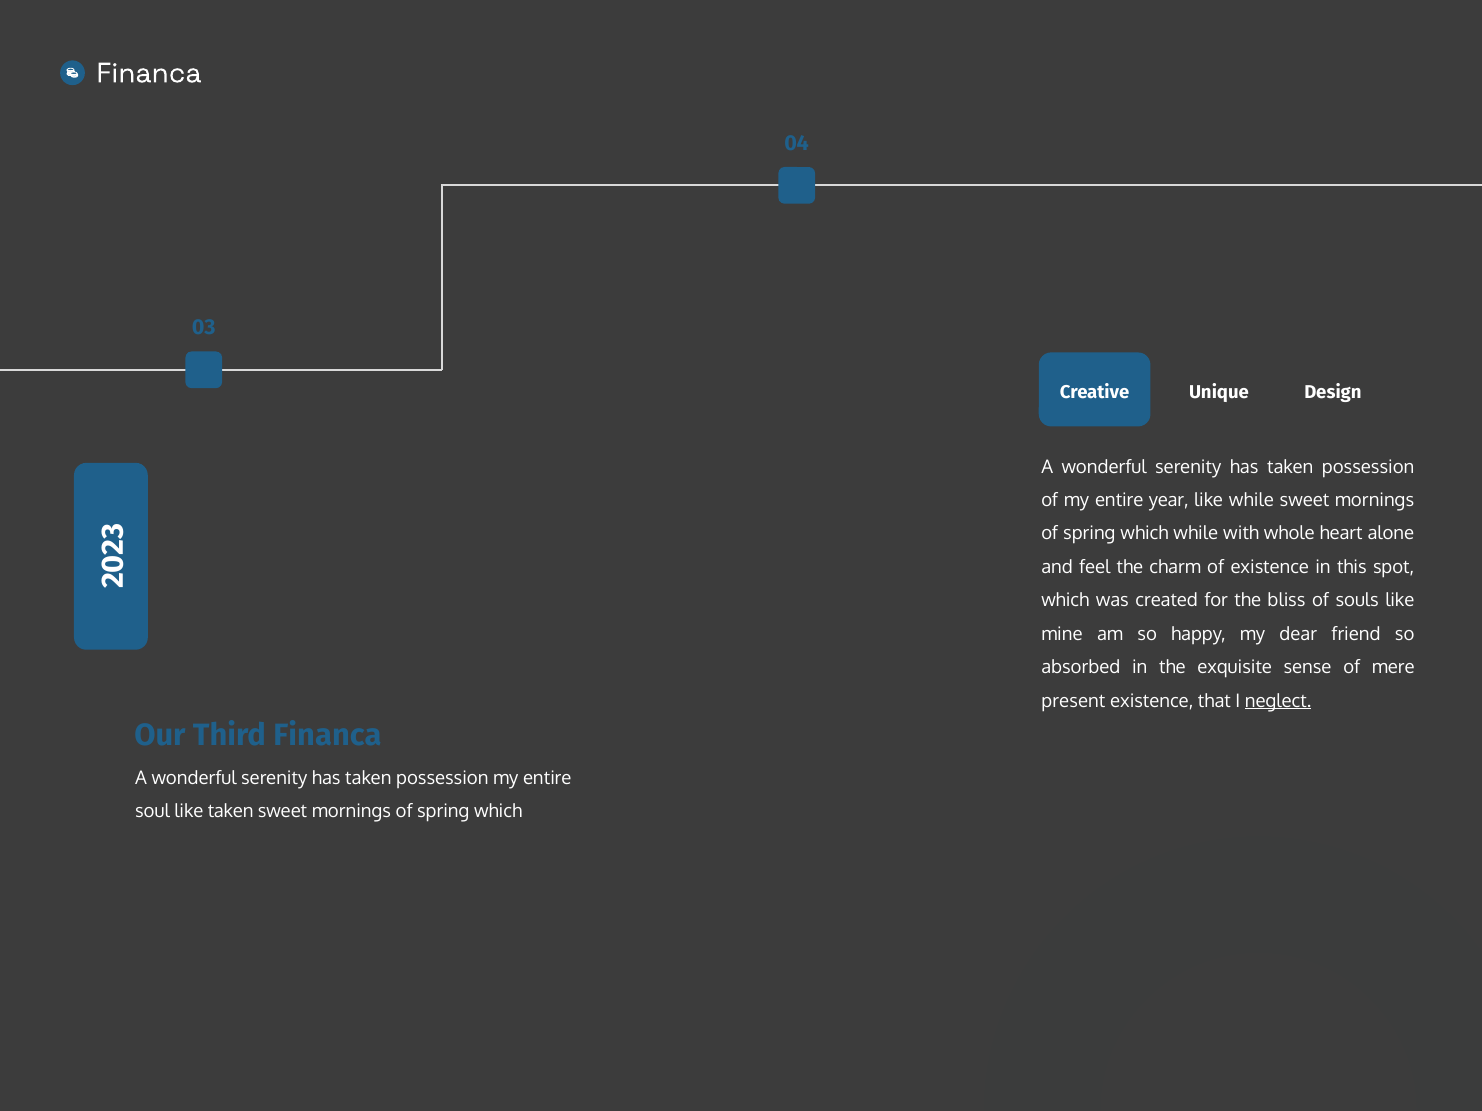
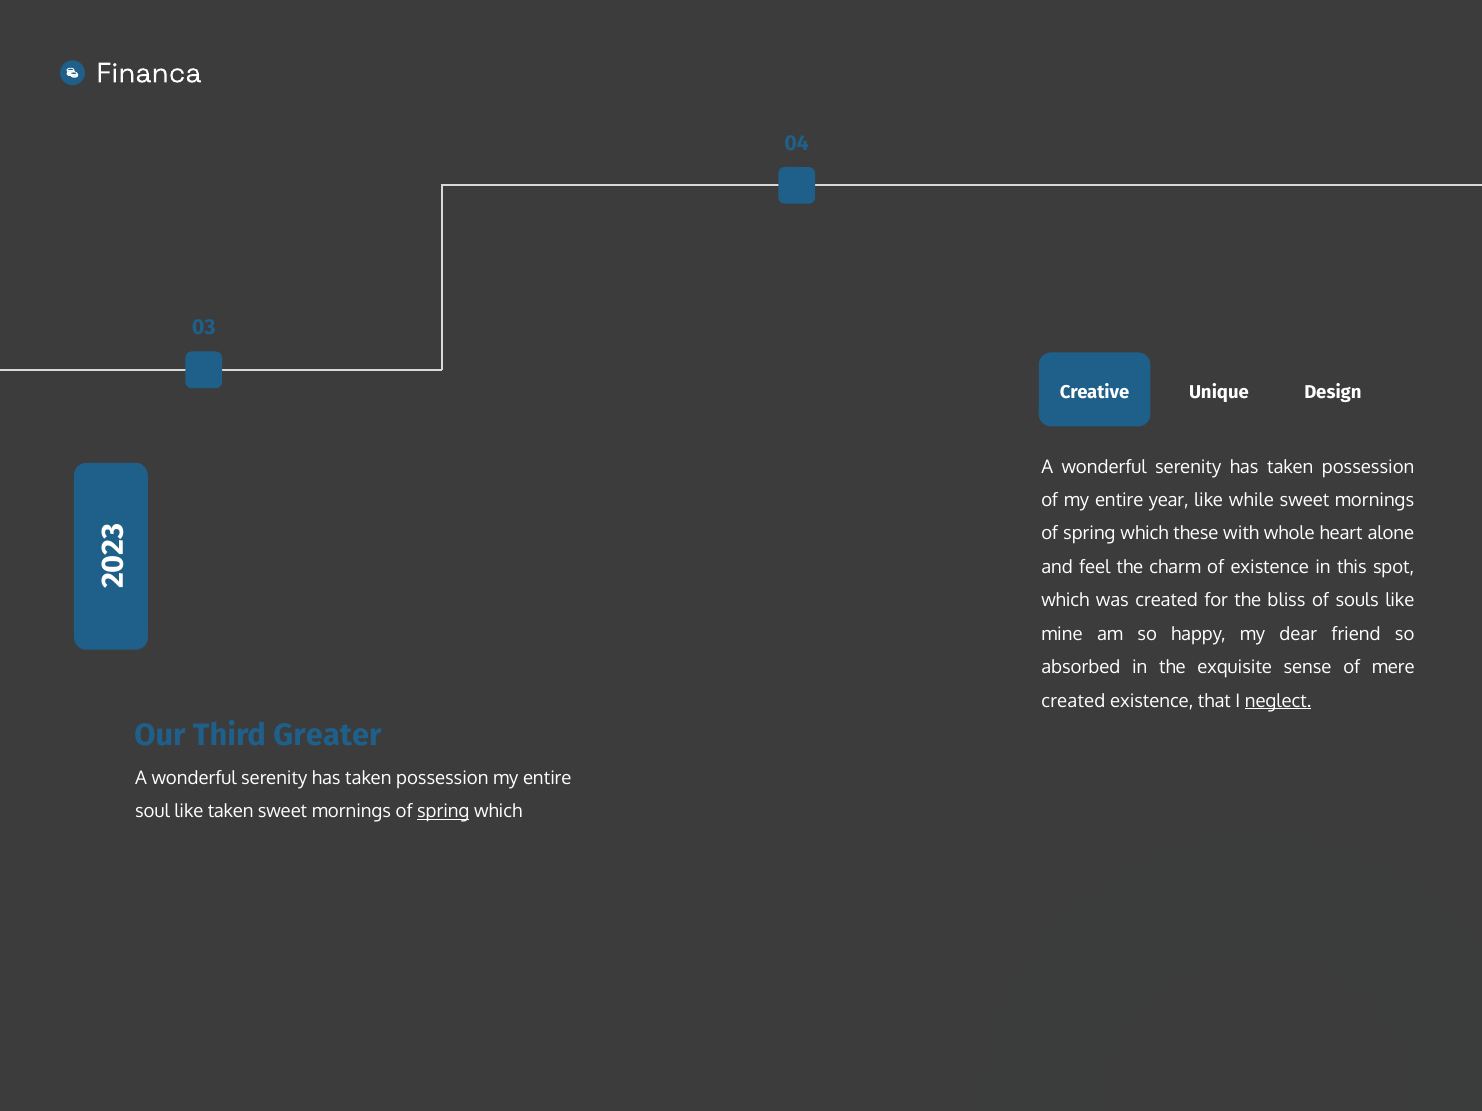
which while: while -> these (1196, 534)
present: present -> created (1073, 701)
Financa: Financa -> Greater (327, 736)
spring underline: none -> present (443, 812)
